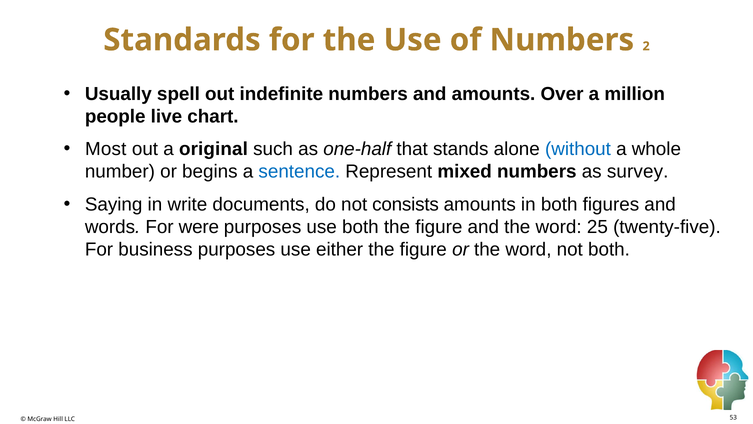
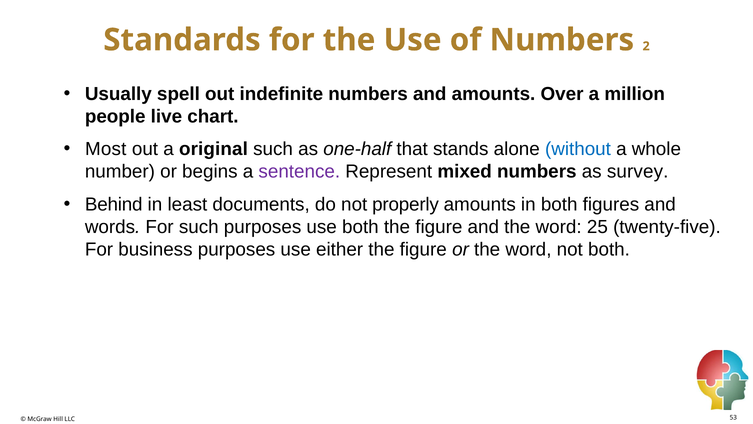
sentence colour: blue -> purple (299, 172)
Saying: Saying -> Behind (114, 204)
write: write -> least (187, 204)
consists: consists -> properly (406, 204)
For were: were -> such (199, 227)
